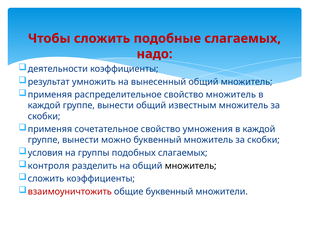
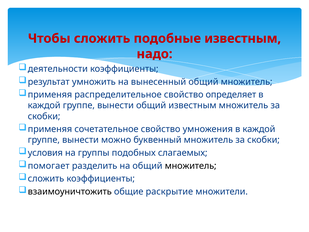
подобные слагаемых: слагаемых -> известным (243, 38)
свойство множитель: множитель -> определяет (231, 95)
контроля: контроля -> помогает (49, 166)
взаимоуничтожить colour: red -> black (70, 191)
общие буквенный: буквенный -> раскрытие (169, 191)
